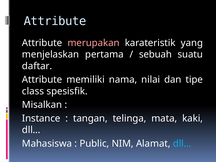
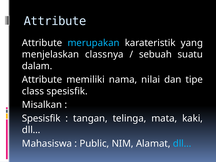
merupakan colour: pink -> light blue (94, 43)
pertama: pertama -> classnya (104, 54)
daftar: daftar -> dalam (37, 66)
Instance: Instance -> Spesisfik (41, 118)
